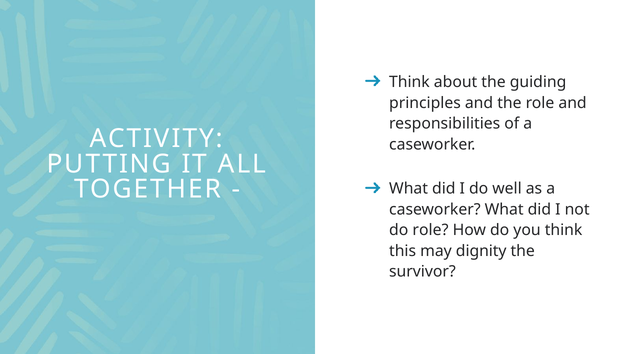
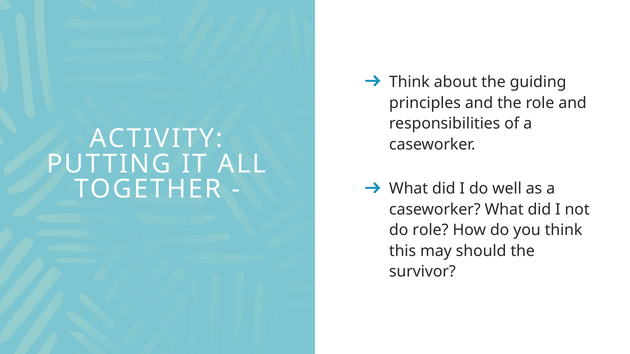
dignity: dignity -> should (481, 251)
